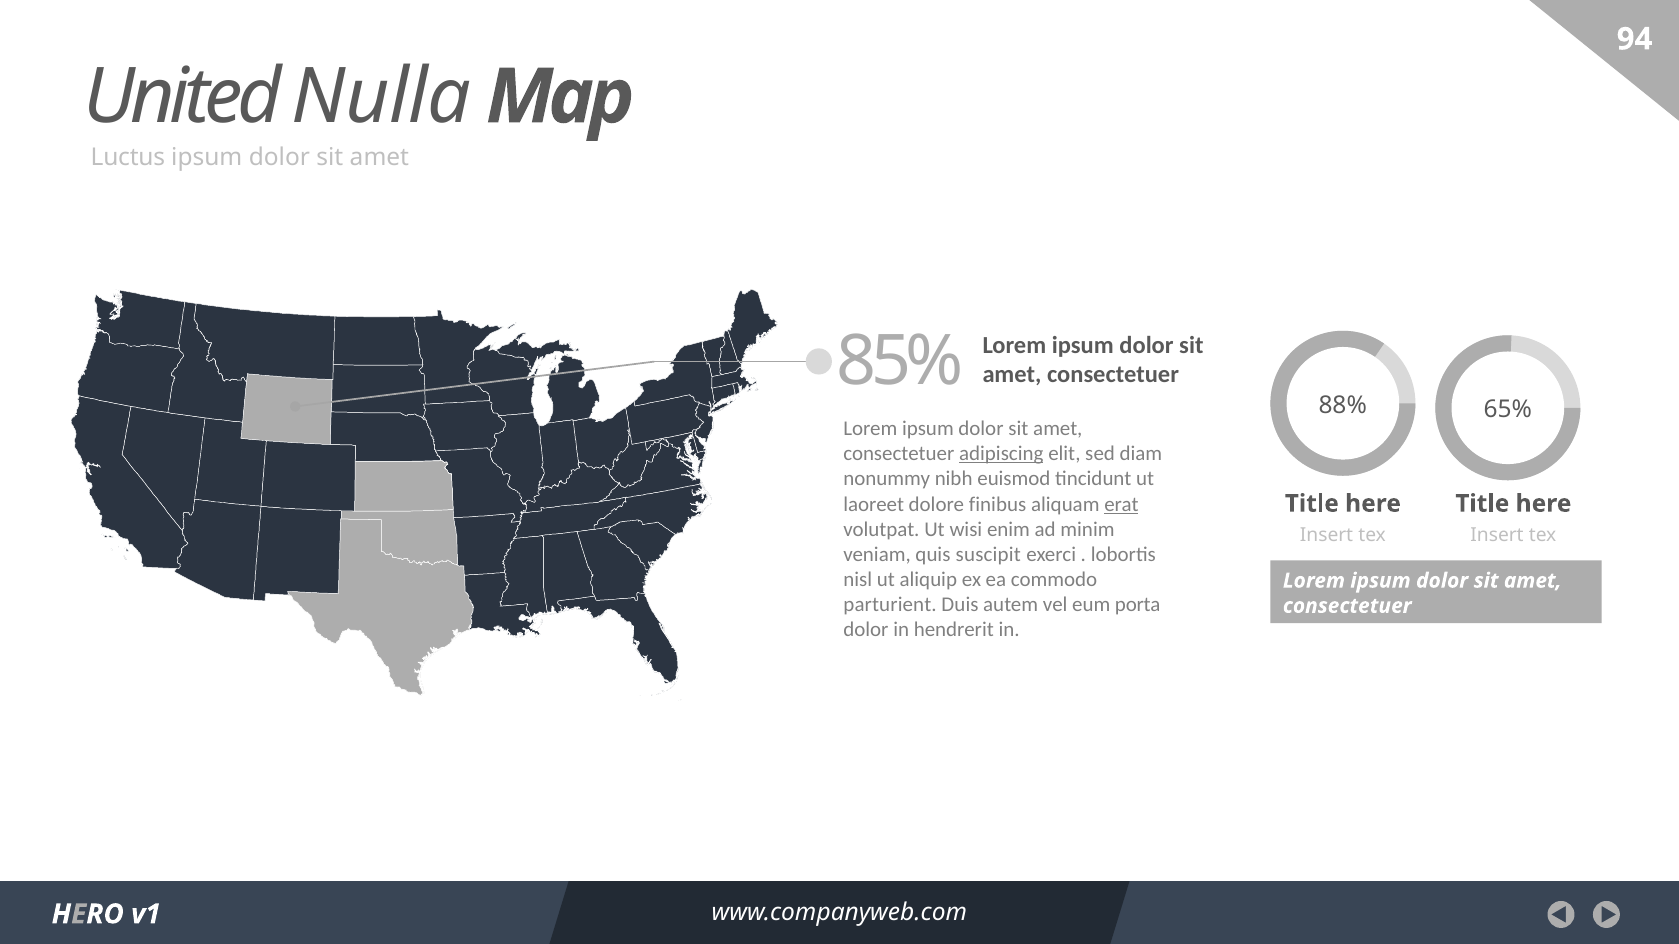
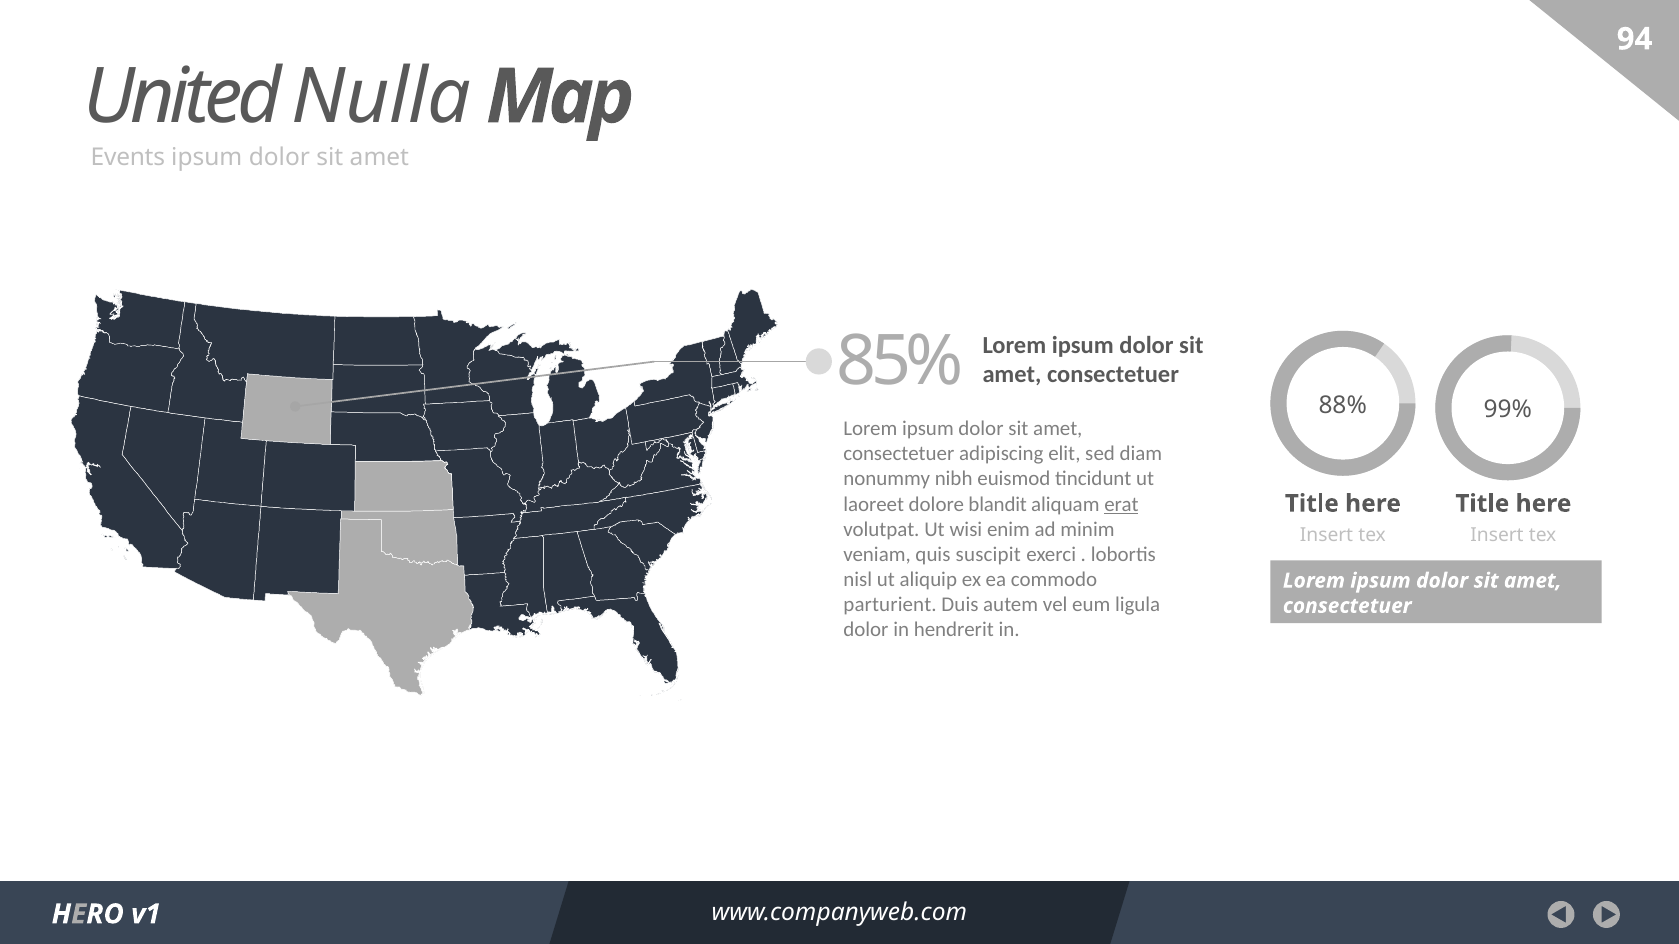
Luctus: Luctus -> Events (128, 158)
65%: 65% -> 99% (1508, 410)
adipiscing underline: present -> none (1001, 454)
finibus: finibus -> blandit (998, 504)
porta: porta -> ligula (1138, 605)
